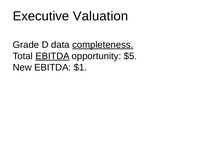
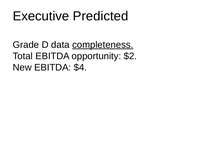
Valuation: Valuation -> Predicted (101, 16)
EBITDA underline: present -> none (52, 56)
$5: $5 -> $2 (130, 56)
$1: $1 -> $4 (80, 67)
